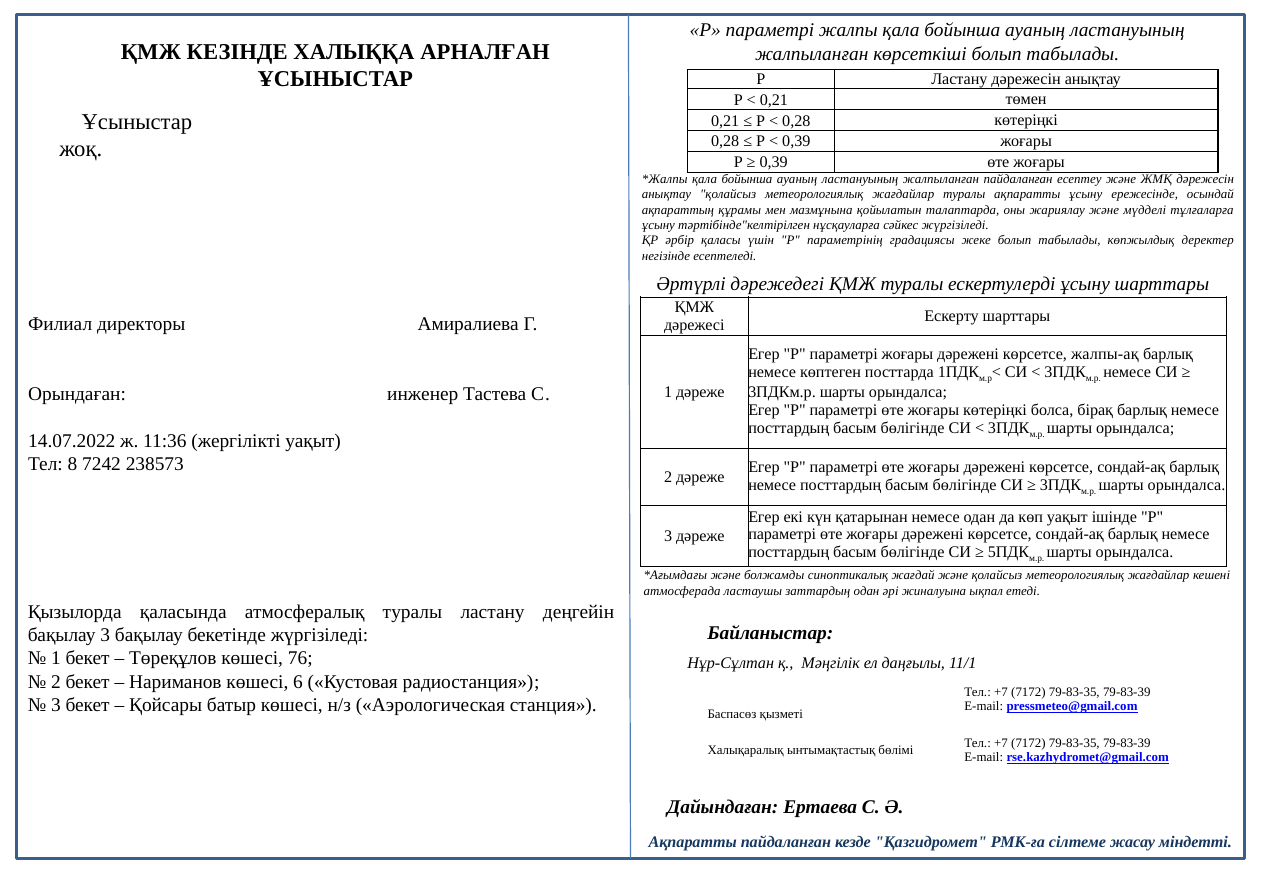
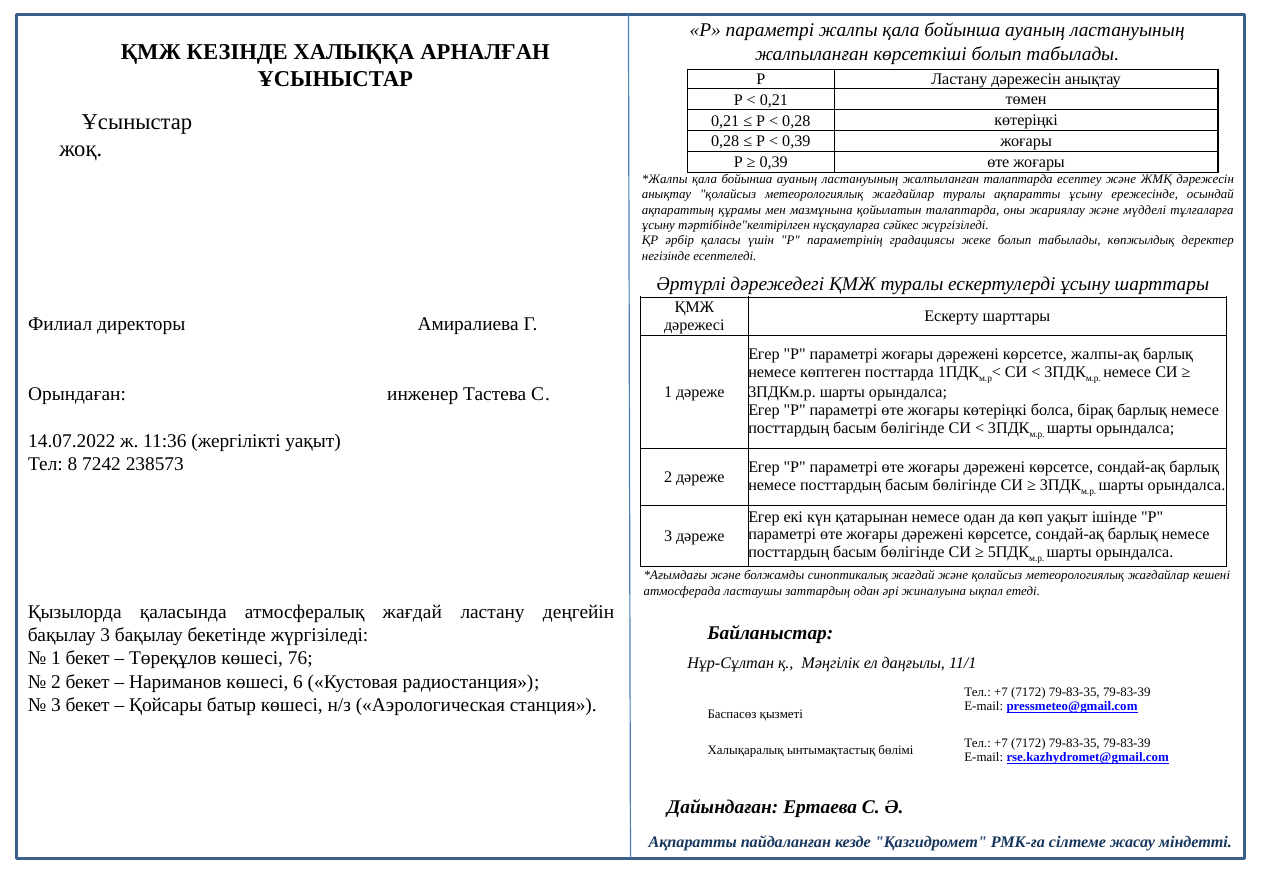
жалпыланған пайдаланған: пайдаланған -> талаптарда (1018, 179)
атмосфералық туралы: туралы -> жағдай (412, 612)
